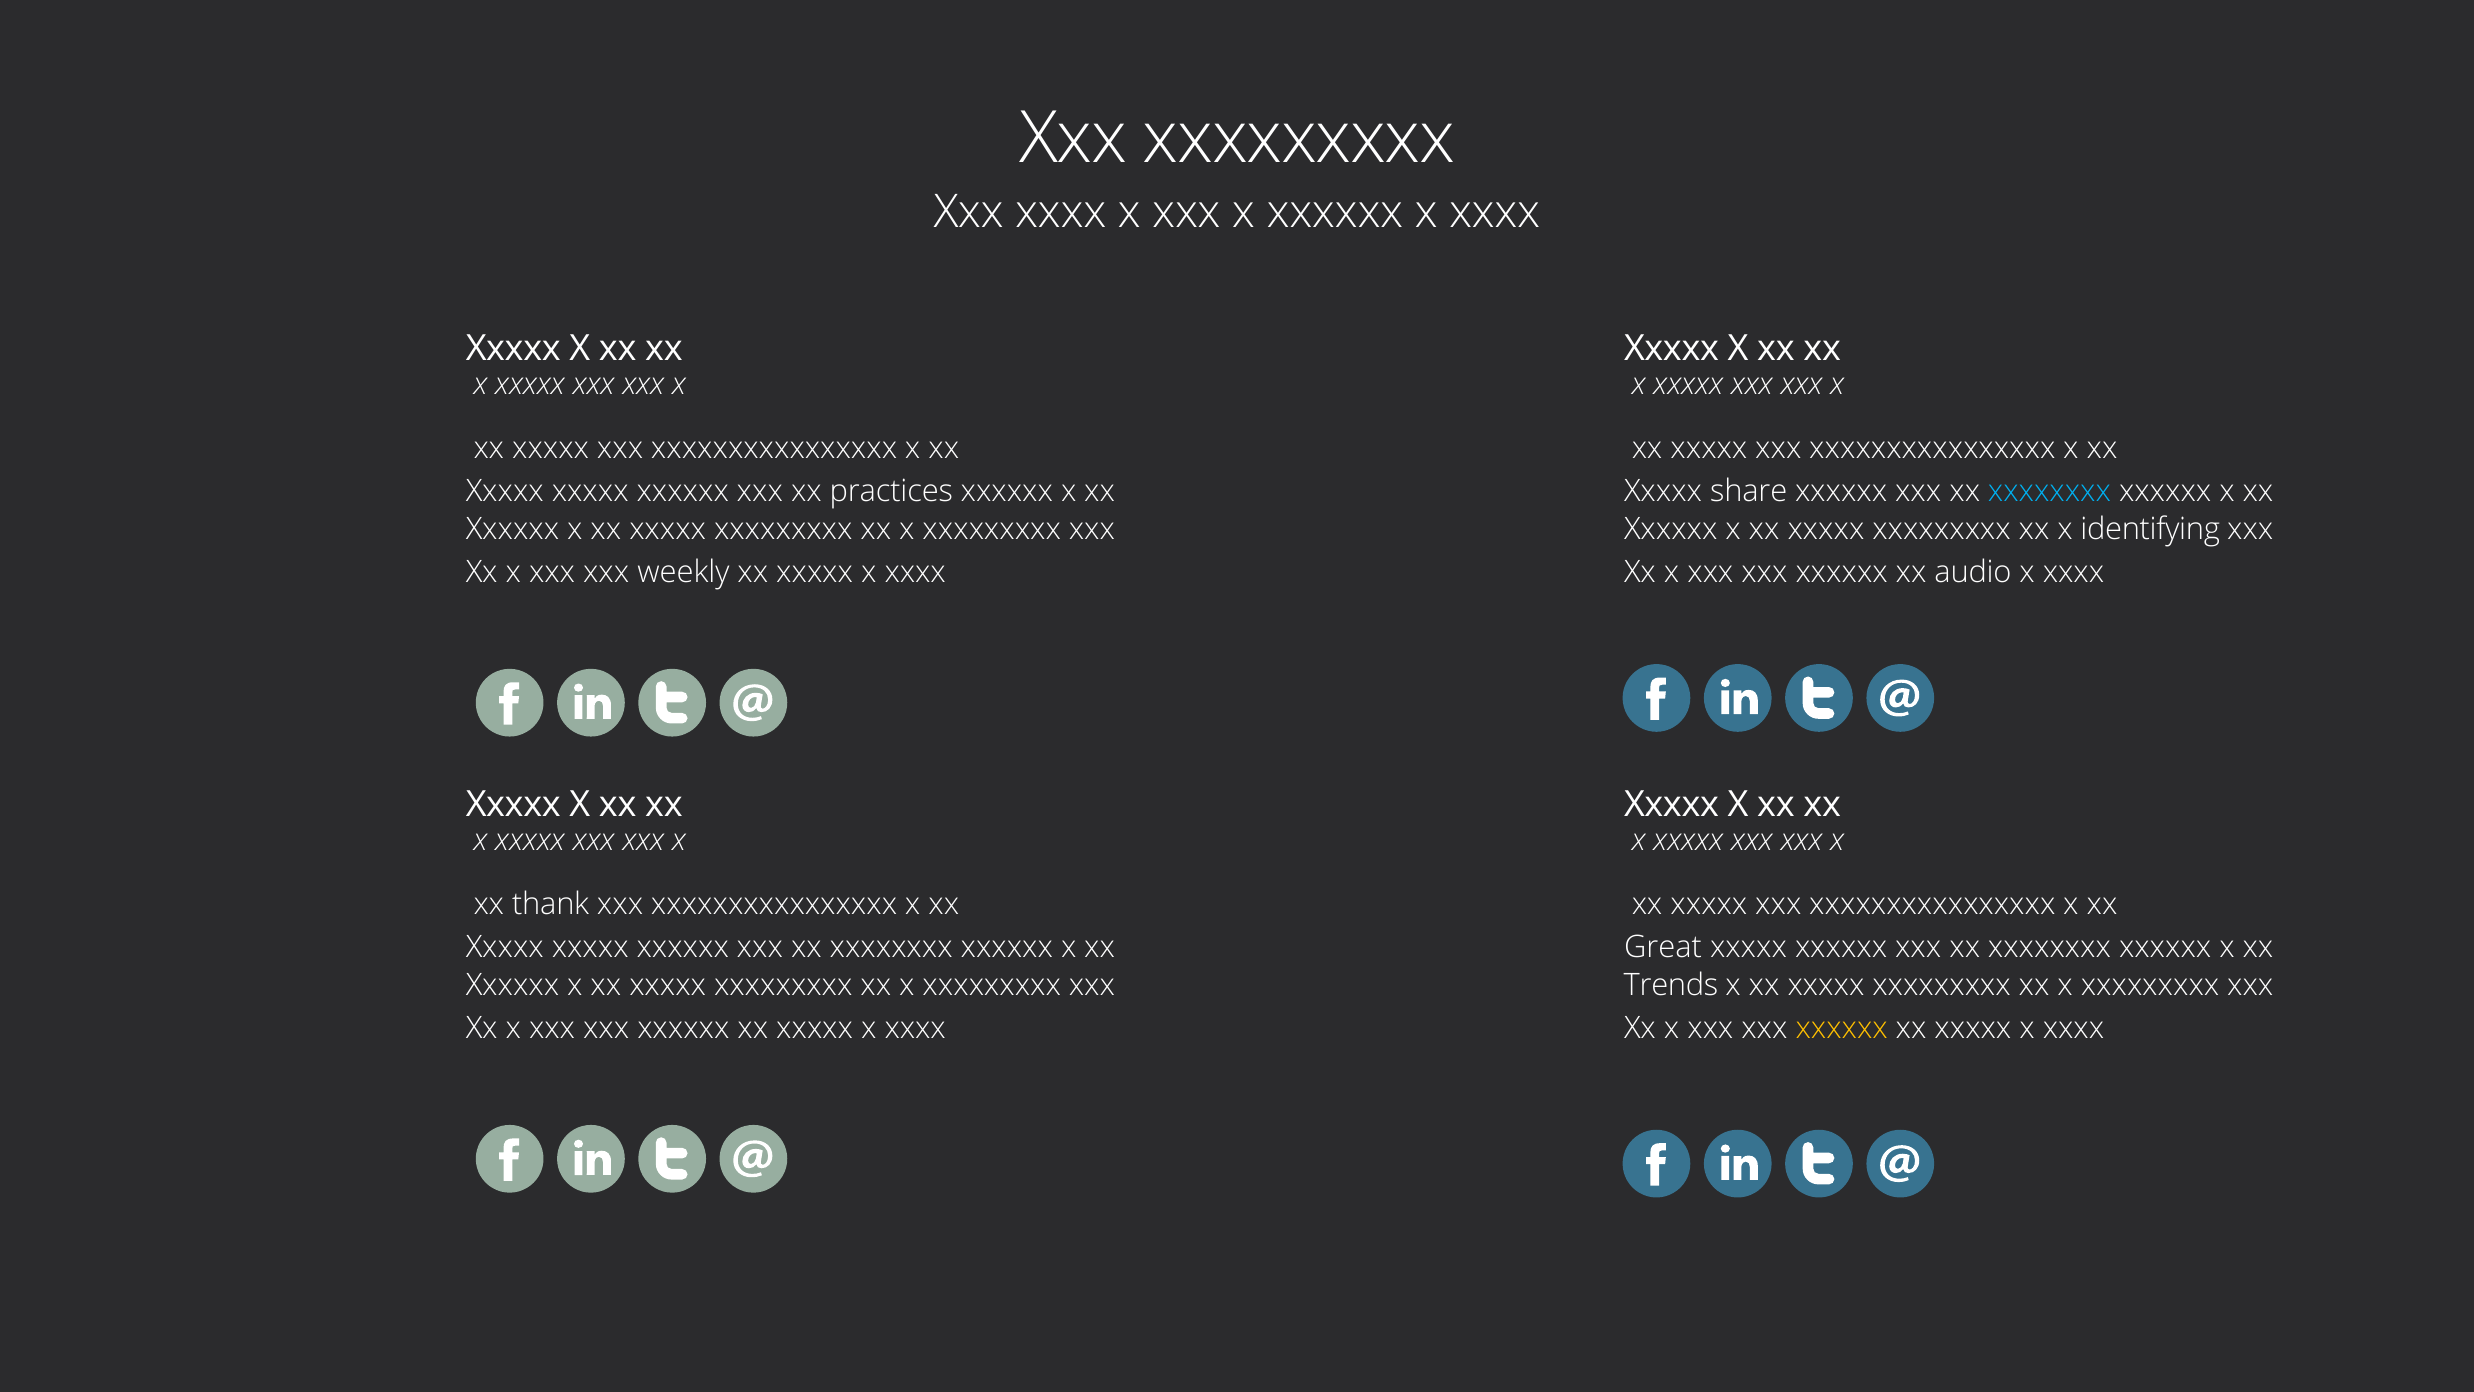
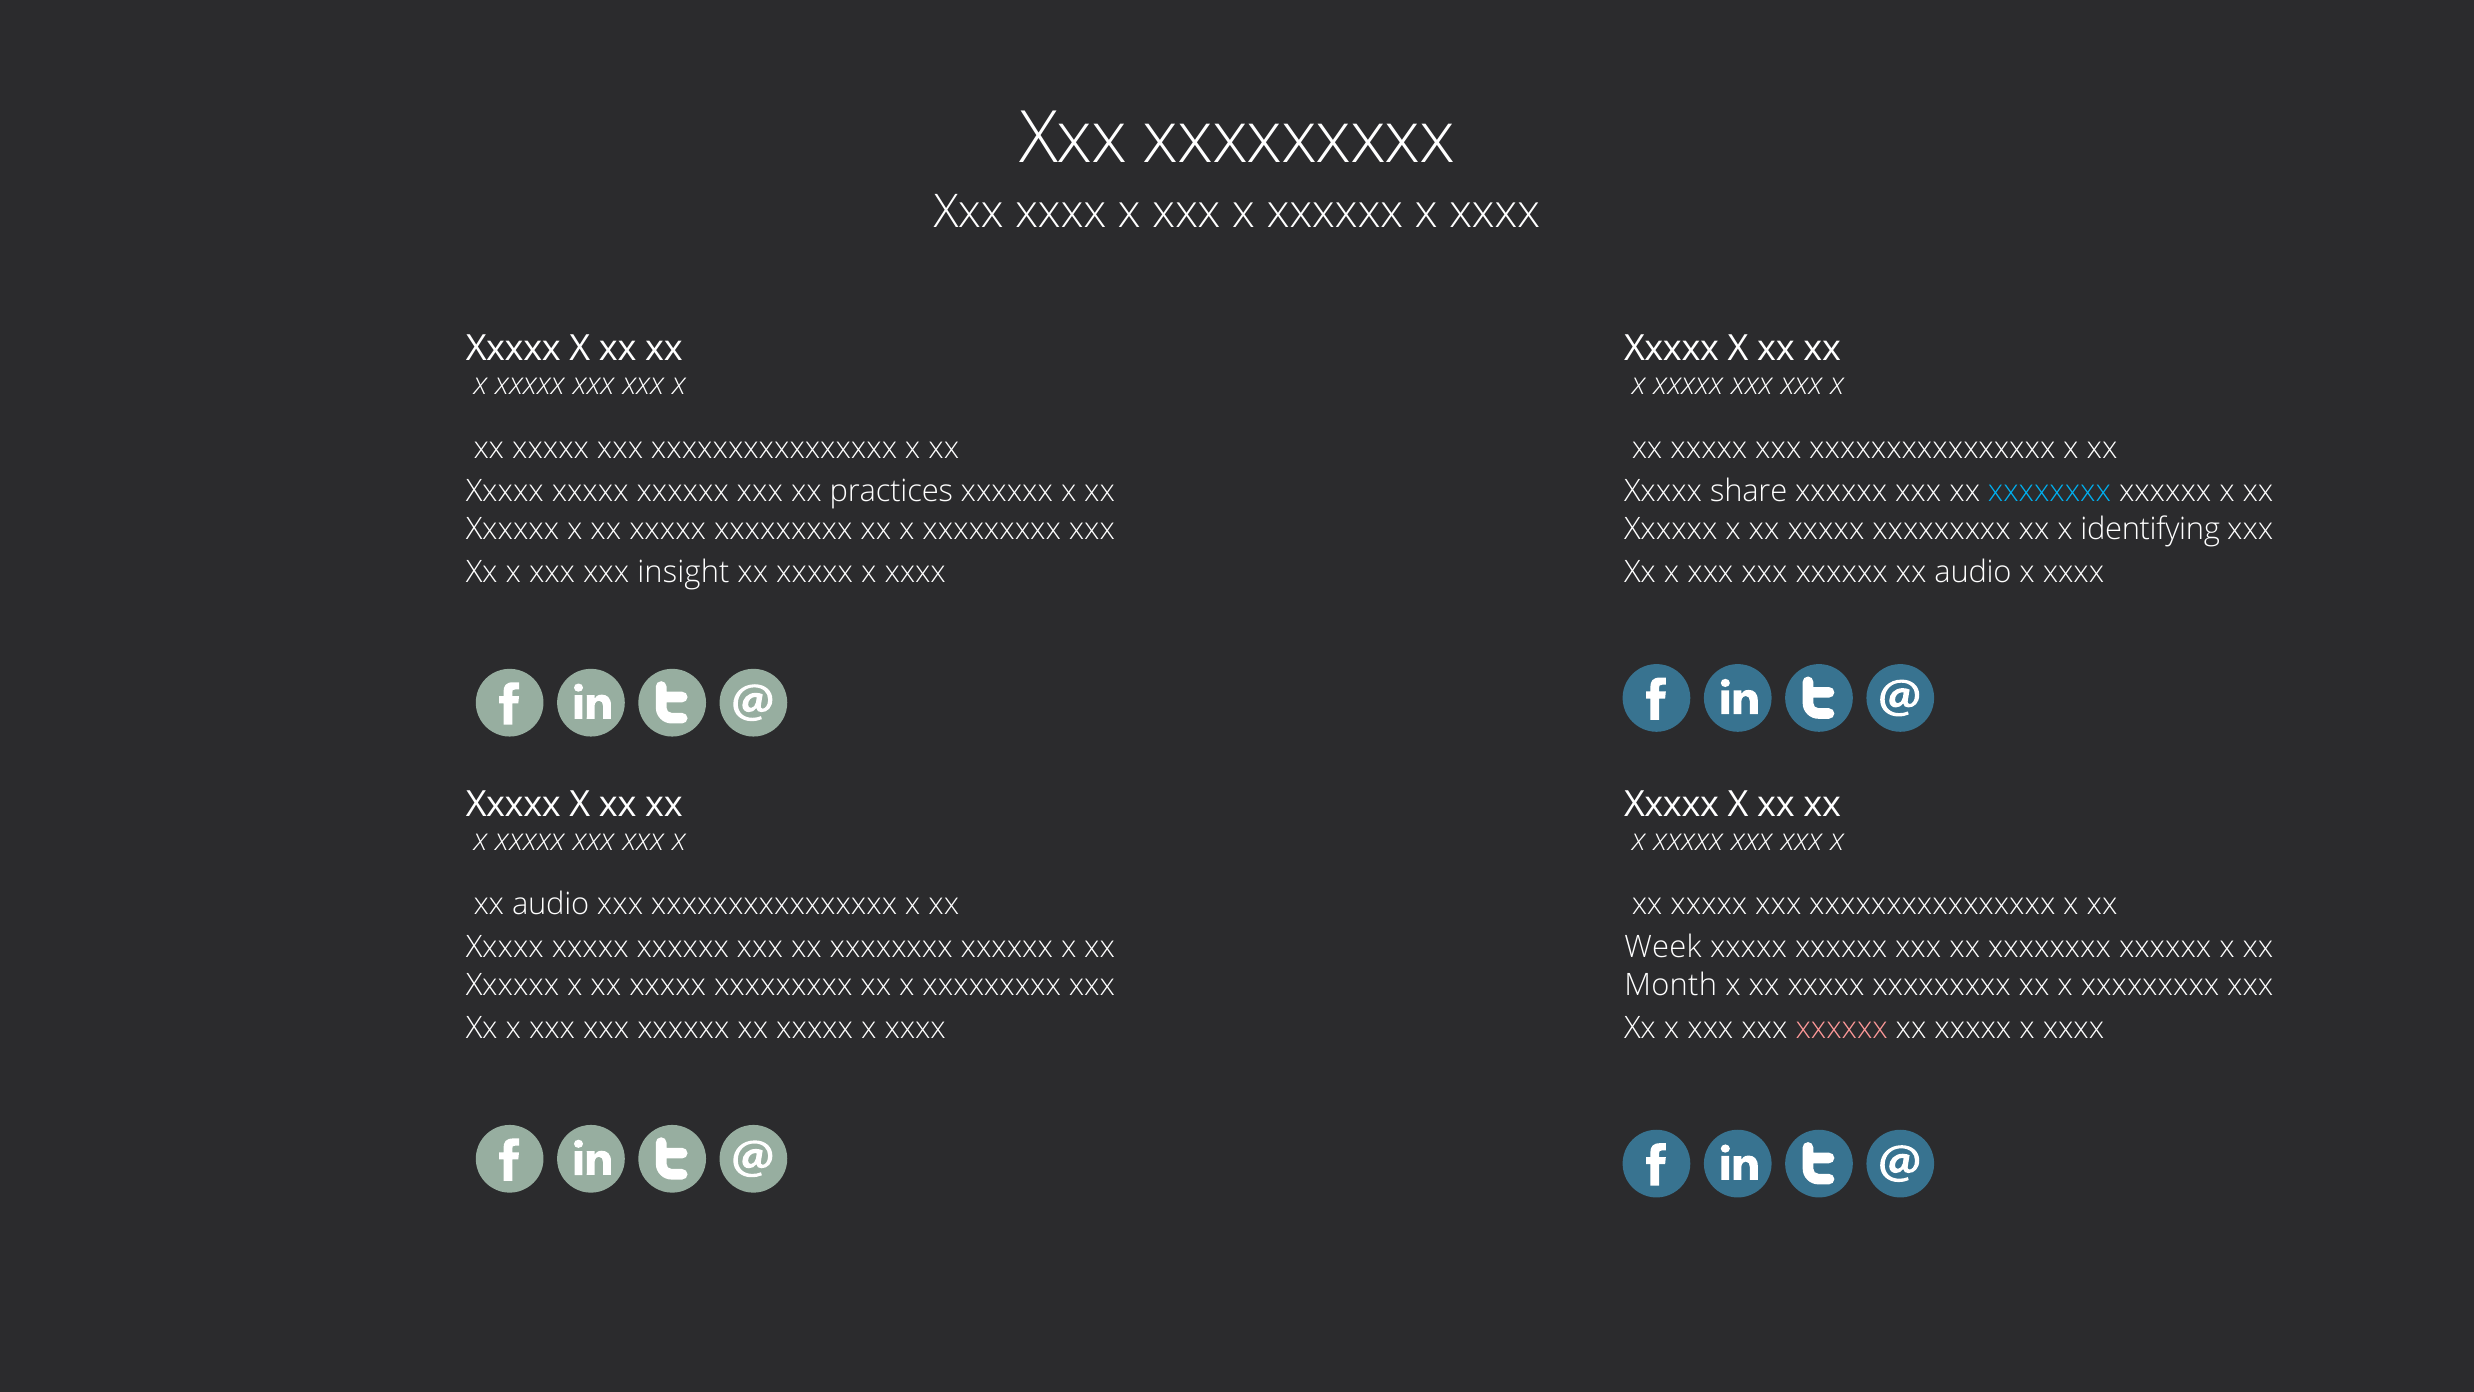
weekly: weekly -> insight (683, 572)
thank: thank -> audio (551, 904)
Great: Great -> Week (1663, 947)
Trends: Trends -> Month (1671, 985)
xxxxxx colour: yellow -> pink (1842, 1028)
